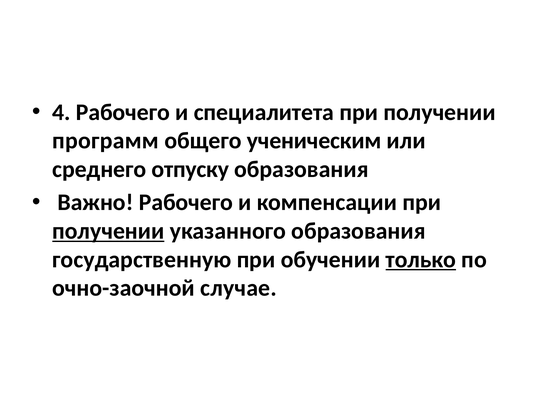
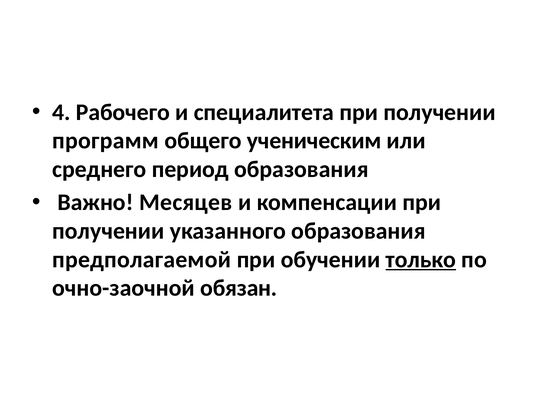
отпуску: отпуску -> период (190, 169)
Важно Рабочего: Рабочего -> Месяцев (186, 203)
получении underline: present -> none (108, 231)
государственную: государственную -> предполагаемой (142, 260)
случае: случае -> обязан (239, 288)
